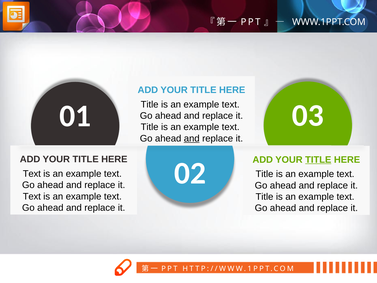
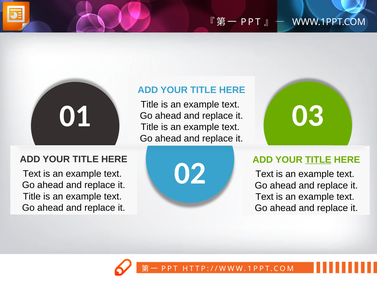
and underline: present -> none (192, 138)
Title: Title -> Text (265, 174)
Text: Text -> Title (32, 196)
Title: Title -> Text (265, 197)
